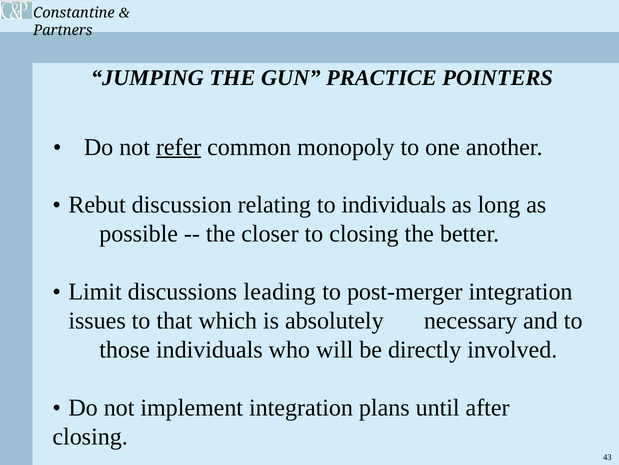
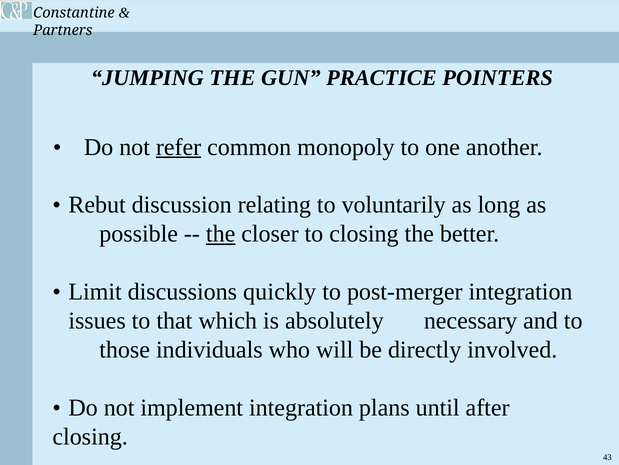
to individuals: individuals -> voluntarily (394, 205)
the underline: none -> present (221, 234)
leading: leading -> quickly (280, 291)
